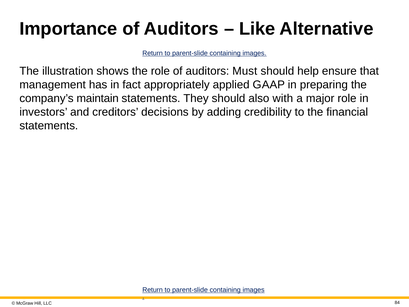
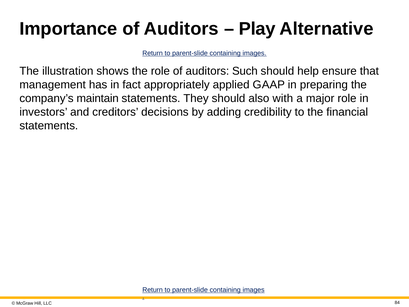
Like: Like -> Play (257, 29)
Must: Must -> Such (245, 71)
